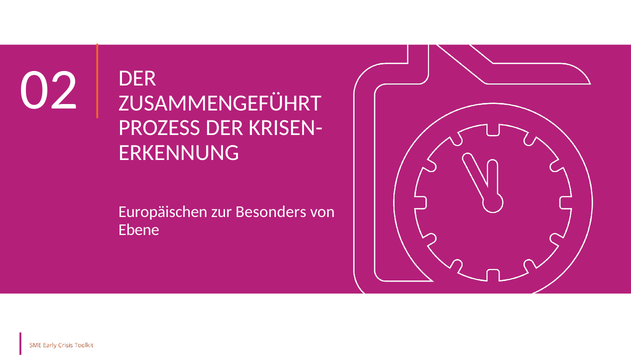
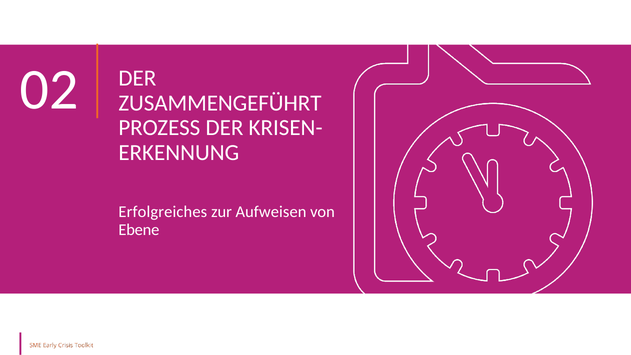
Europäischen: Europäischen -> Erfolgreiches (163, 212)
Besonders: Besonders -> Aufweisen (271, 212)
